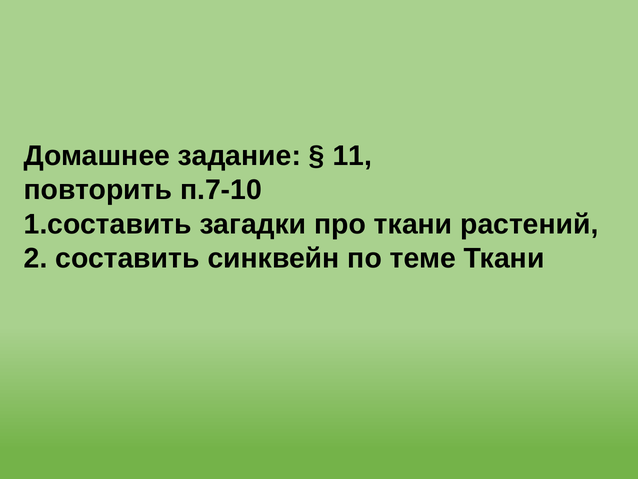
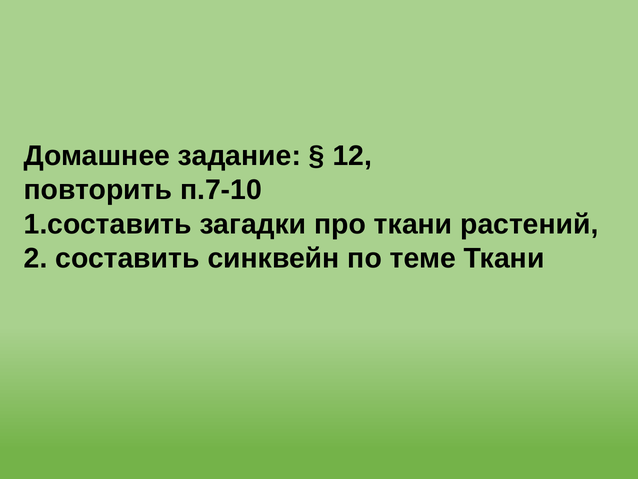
11: 11 -> 12 (352, 156)
